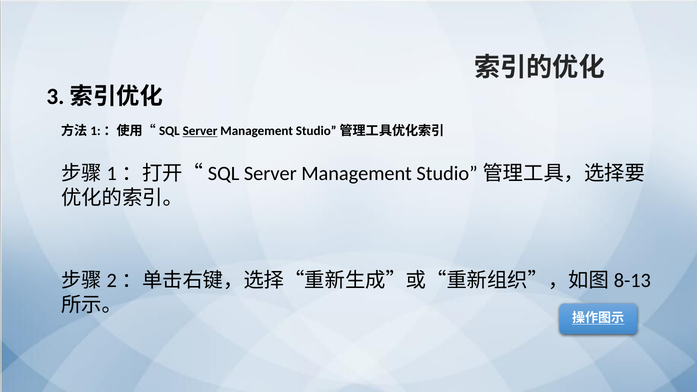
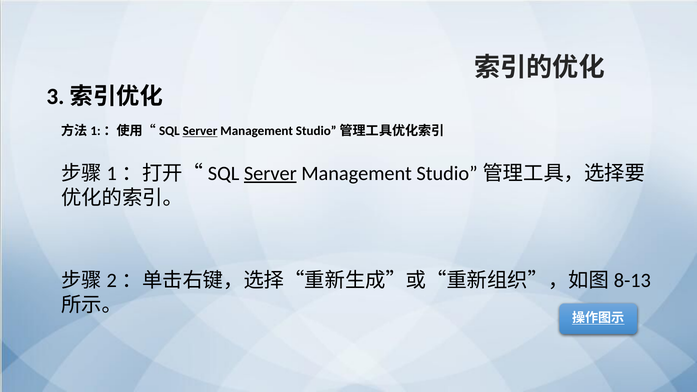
Server underline: none -> present (270, 174)
